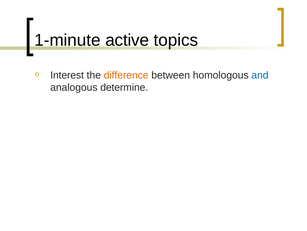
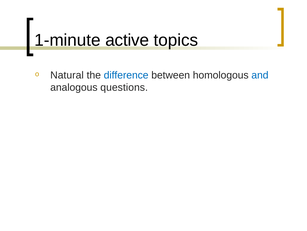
Interest: Interest -> Natural (67, 75)
difference colour: orange -> blue (126, 75)
determine: determine -> questions (124, 87)
